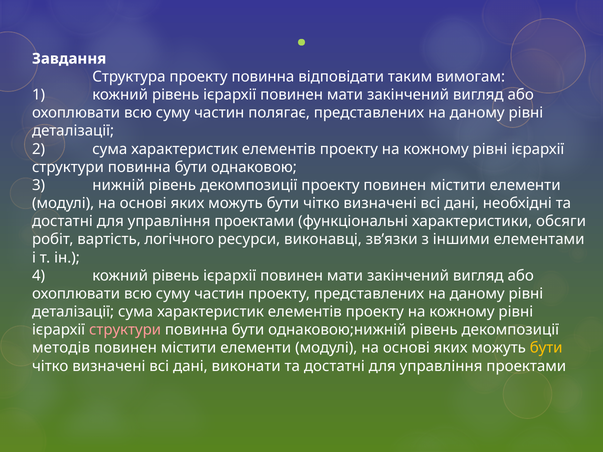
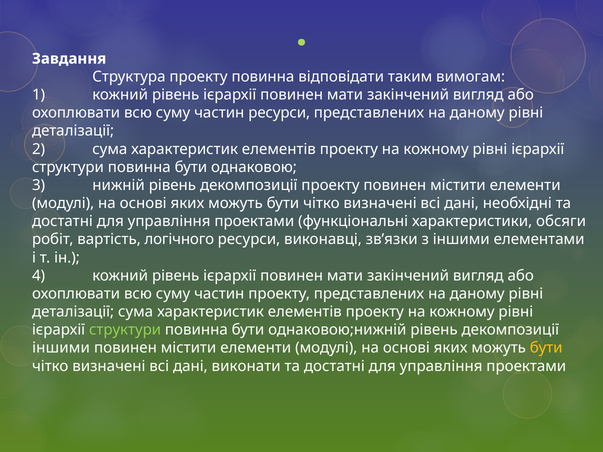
частин полягає: полягає -> ресурси (279, 113)
структури colour: pink -> light green (125, 330)
методів: методів -> іншими (61, 348)
